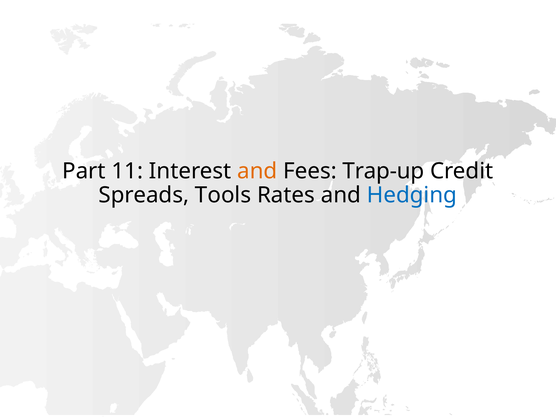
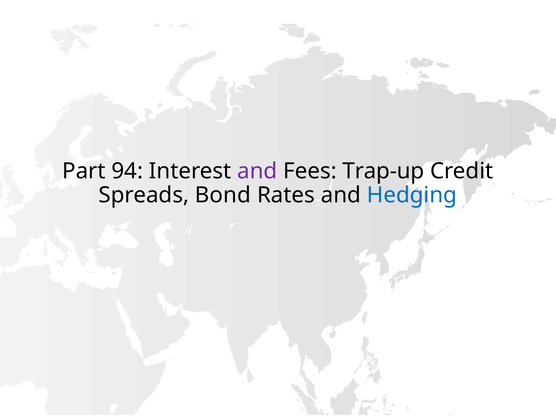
11: 11 -> 94 (127, 171)
and colour: orange -> purple (257, 171)
Tools: Tools -> Bond (223, 195)
